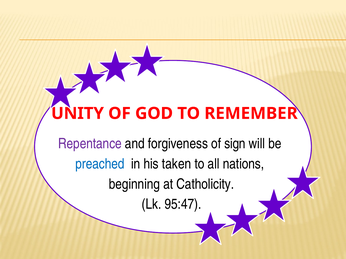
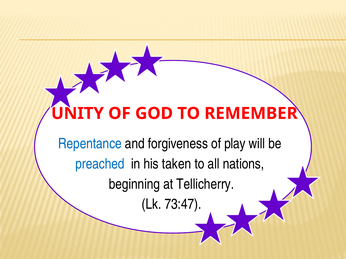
Repentance colour: purple -> blue (90, 144)
sign: sign -> play (235, 144)
Catholicity: Catholicity -> Tellicherry (205, 184)
95:47: 95:47 -> 73:47 (183, 205)
